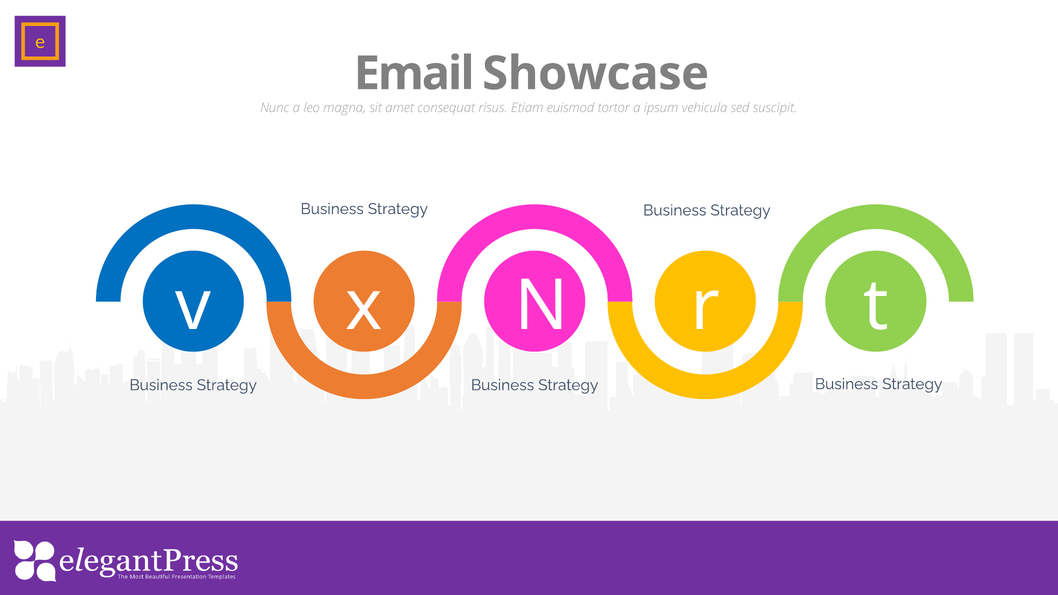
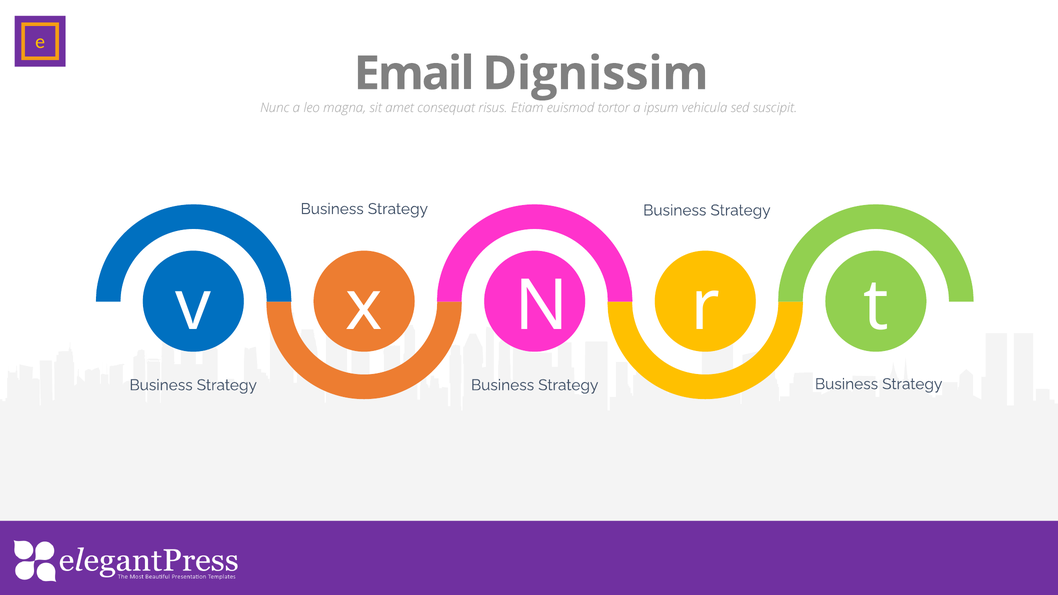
Showcase: Showcase -> Dignissim (595, 74)
